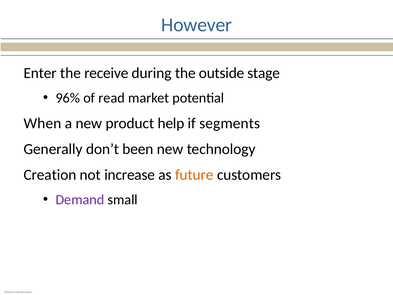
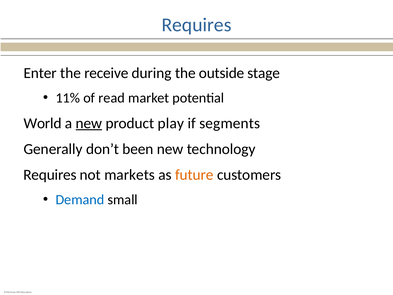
However: However -> Requires (196, 25)
96%: 96% -> 11% (68, 98)
When: When -> World (43, 123)
new underline: none -> present (89, 123)
help: help -> play (171, 123)
Creation: Creation -> Requires (50, 175)
increase: increase -> markets (130, 175)
Demand colour: purple -> blue (80, 199)
